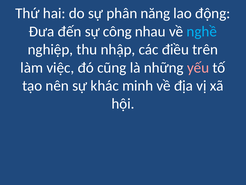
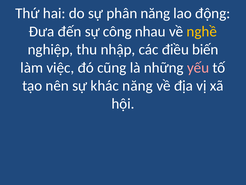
nghề colour: light blue -> yellow (202, 31)
trên: trên -> biến (205, 49)
khác minh: minh -> năng (138, 85)
